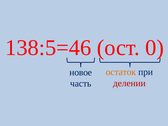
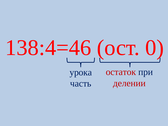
138:5=46: 138:5=46 -> 138:4=46 (48, 48)
остаток colour: orange -> red (121, 72)
новое: новое -> урока (81, 72)
